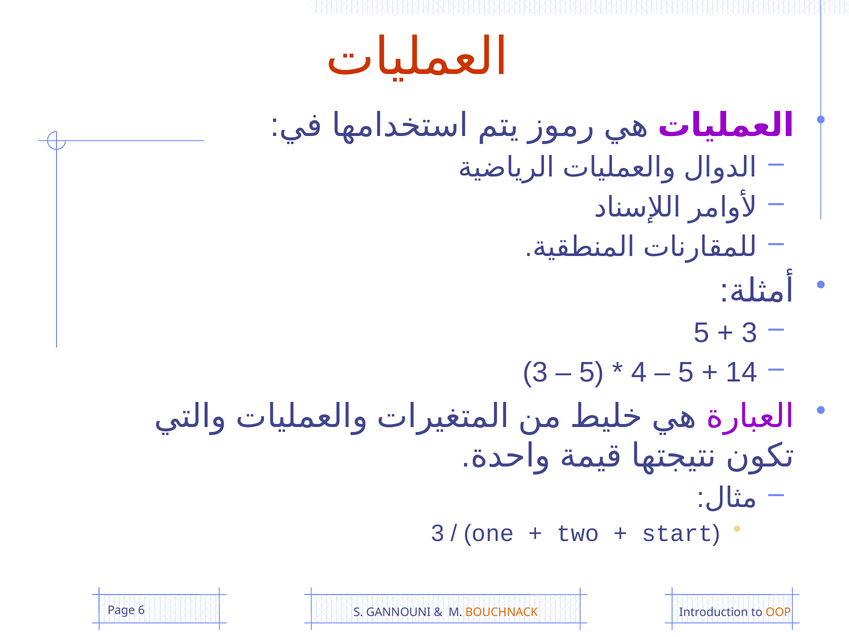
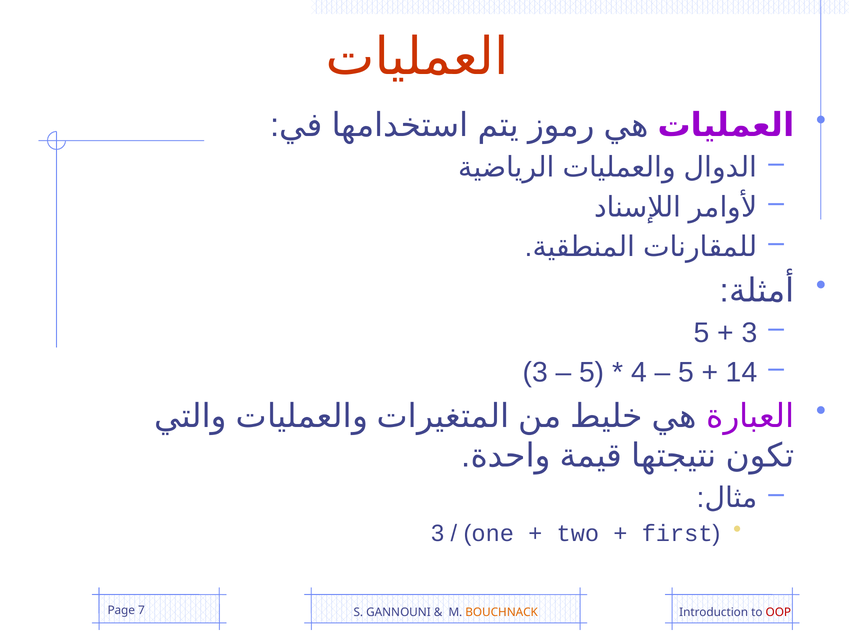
start: start -> first (677, 533)
6: 6 -> 7 (141, 610)
OOP colour: orange -> red (778, 612)
